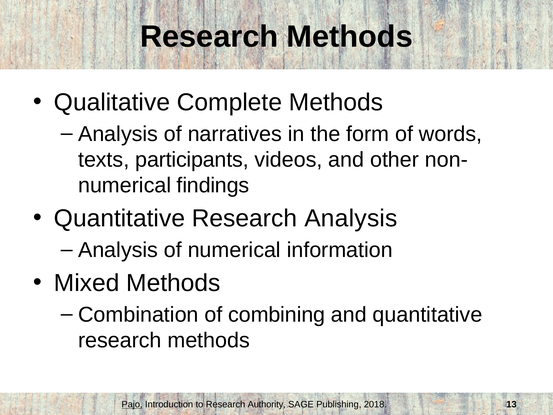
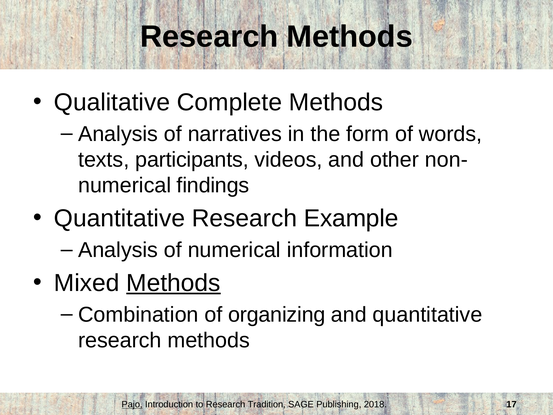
Research Analysis: Analysis -> Example (351, 218)
Methods underline: none -> present (173, 283)
combining: combining -> organizing (277, 314)
Authority: Authority -> Tradition (267, 404)
13: 13 -> 17 (512, 404)
